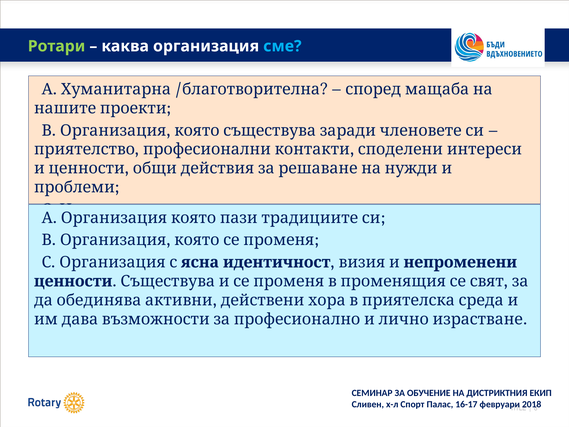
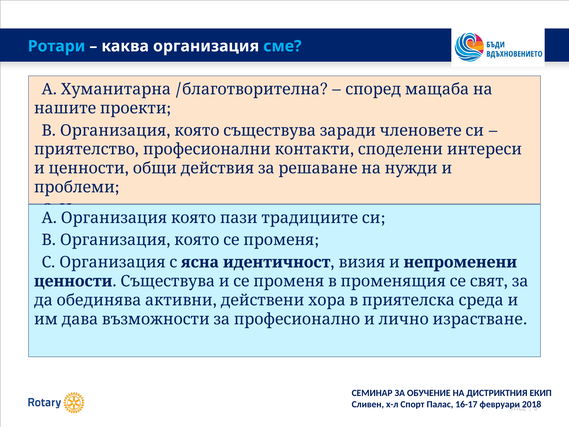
Ротари colour: light green -> light blue (57, 46)
